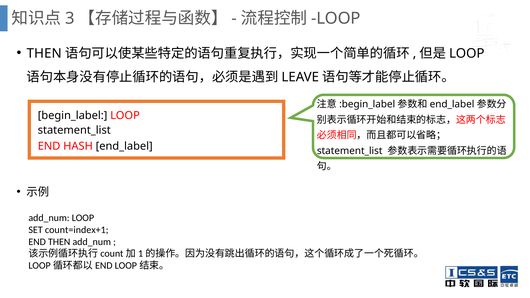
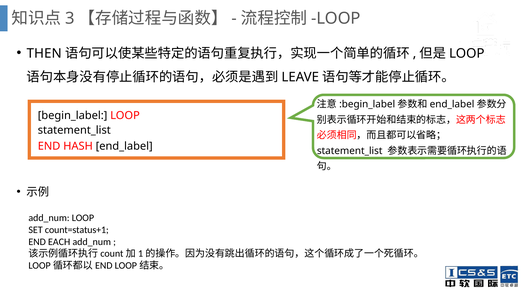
count=index+1: count=index+1 -> count=status+1 (77, 230)
END THEN: THEN -> EACH (59, 242)
